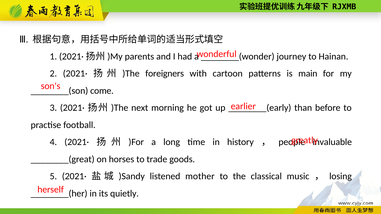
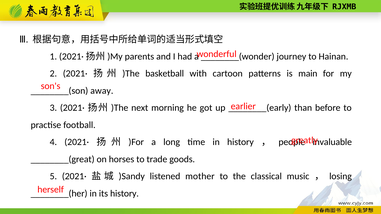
foreigners: foreigners -> basketball (165, 74)
come: come -> away (102, 91)
its quietly: quietly -> history (125, 194)
